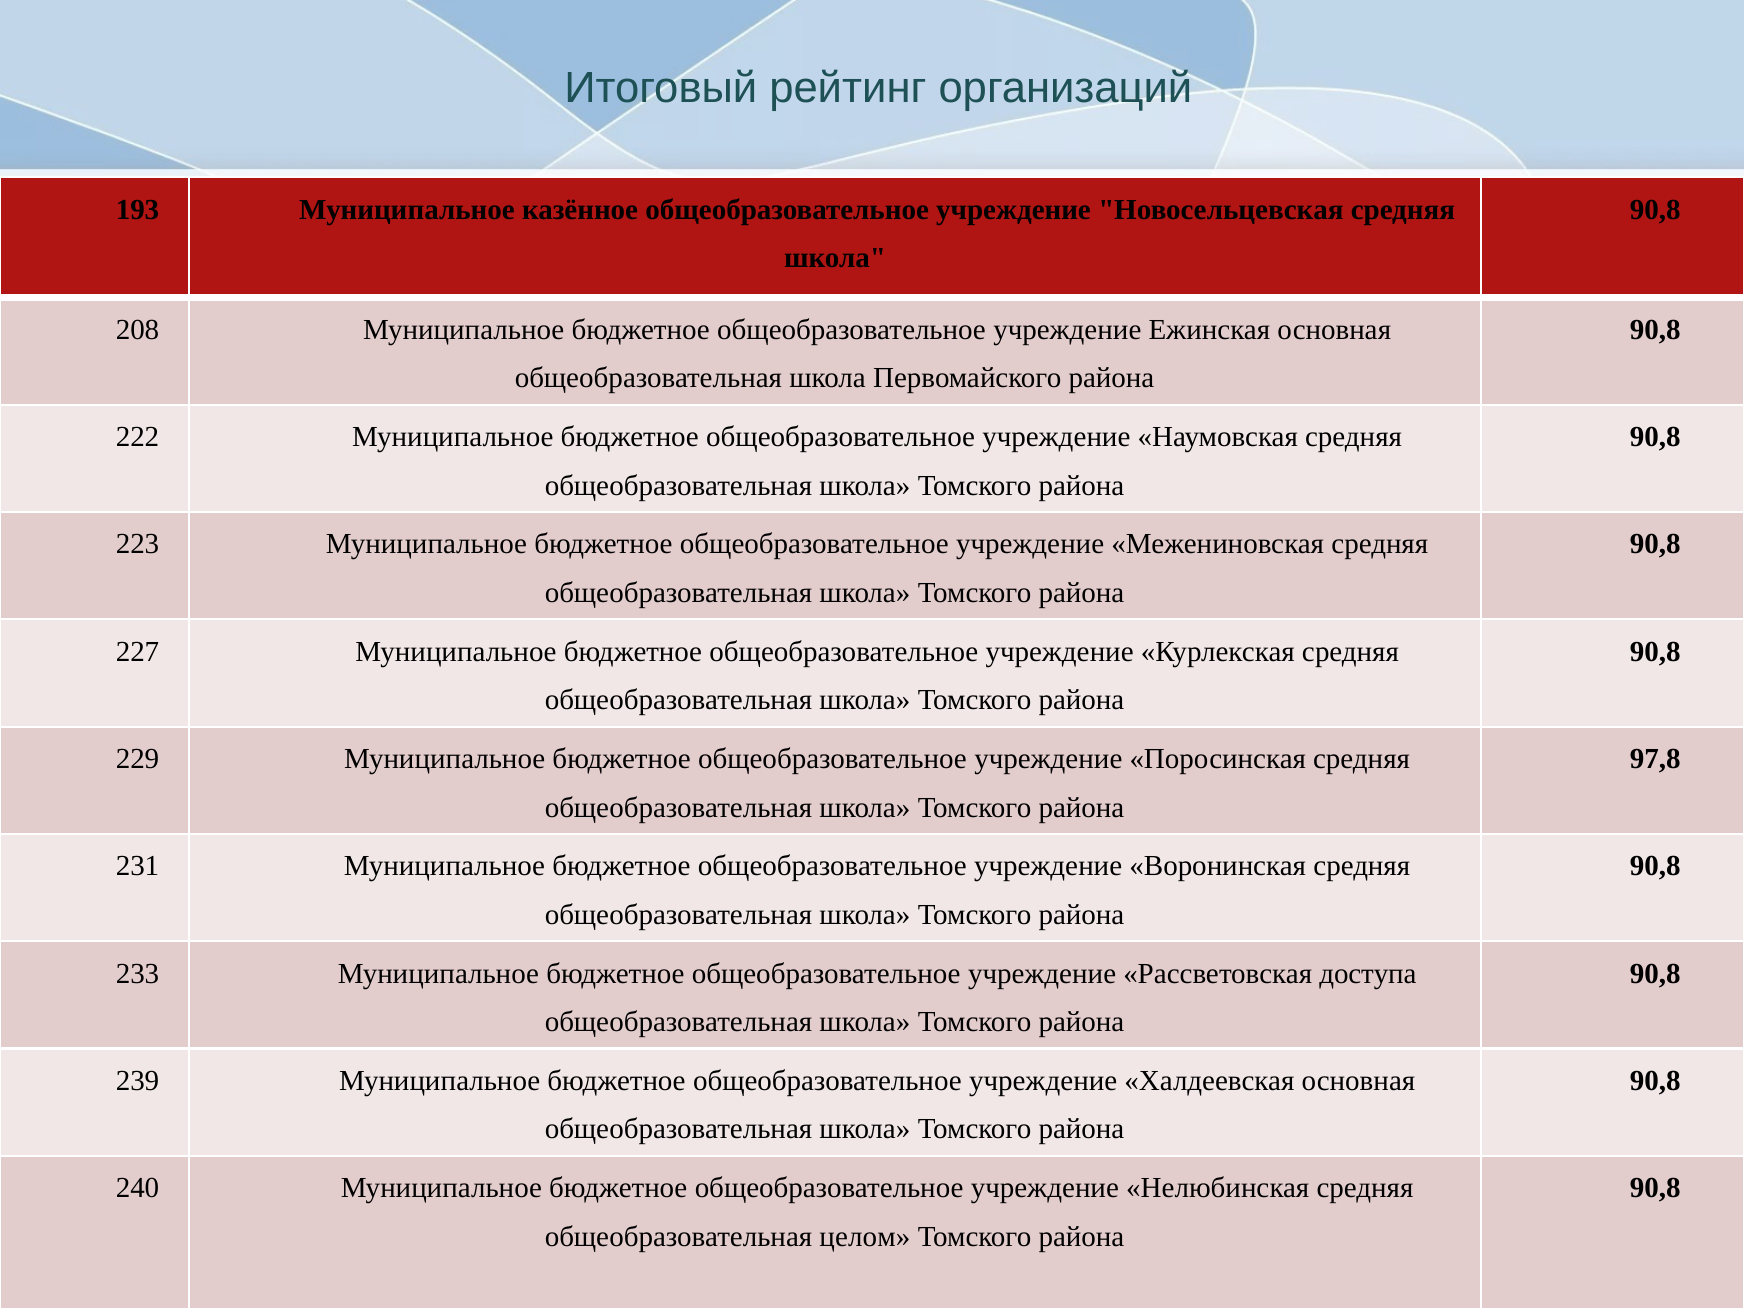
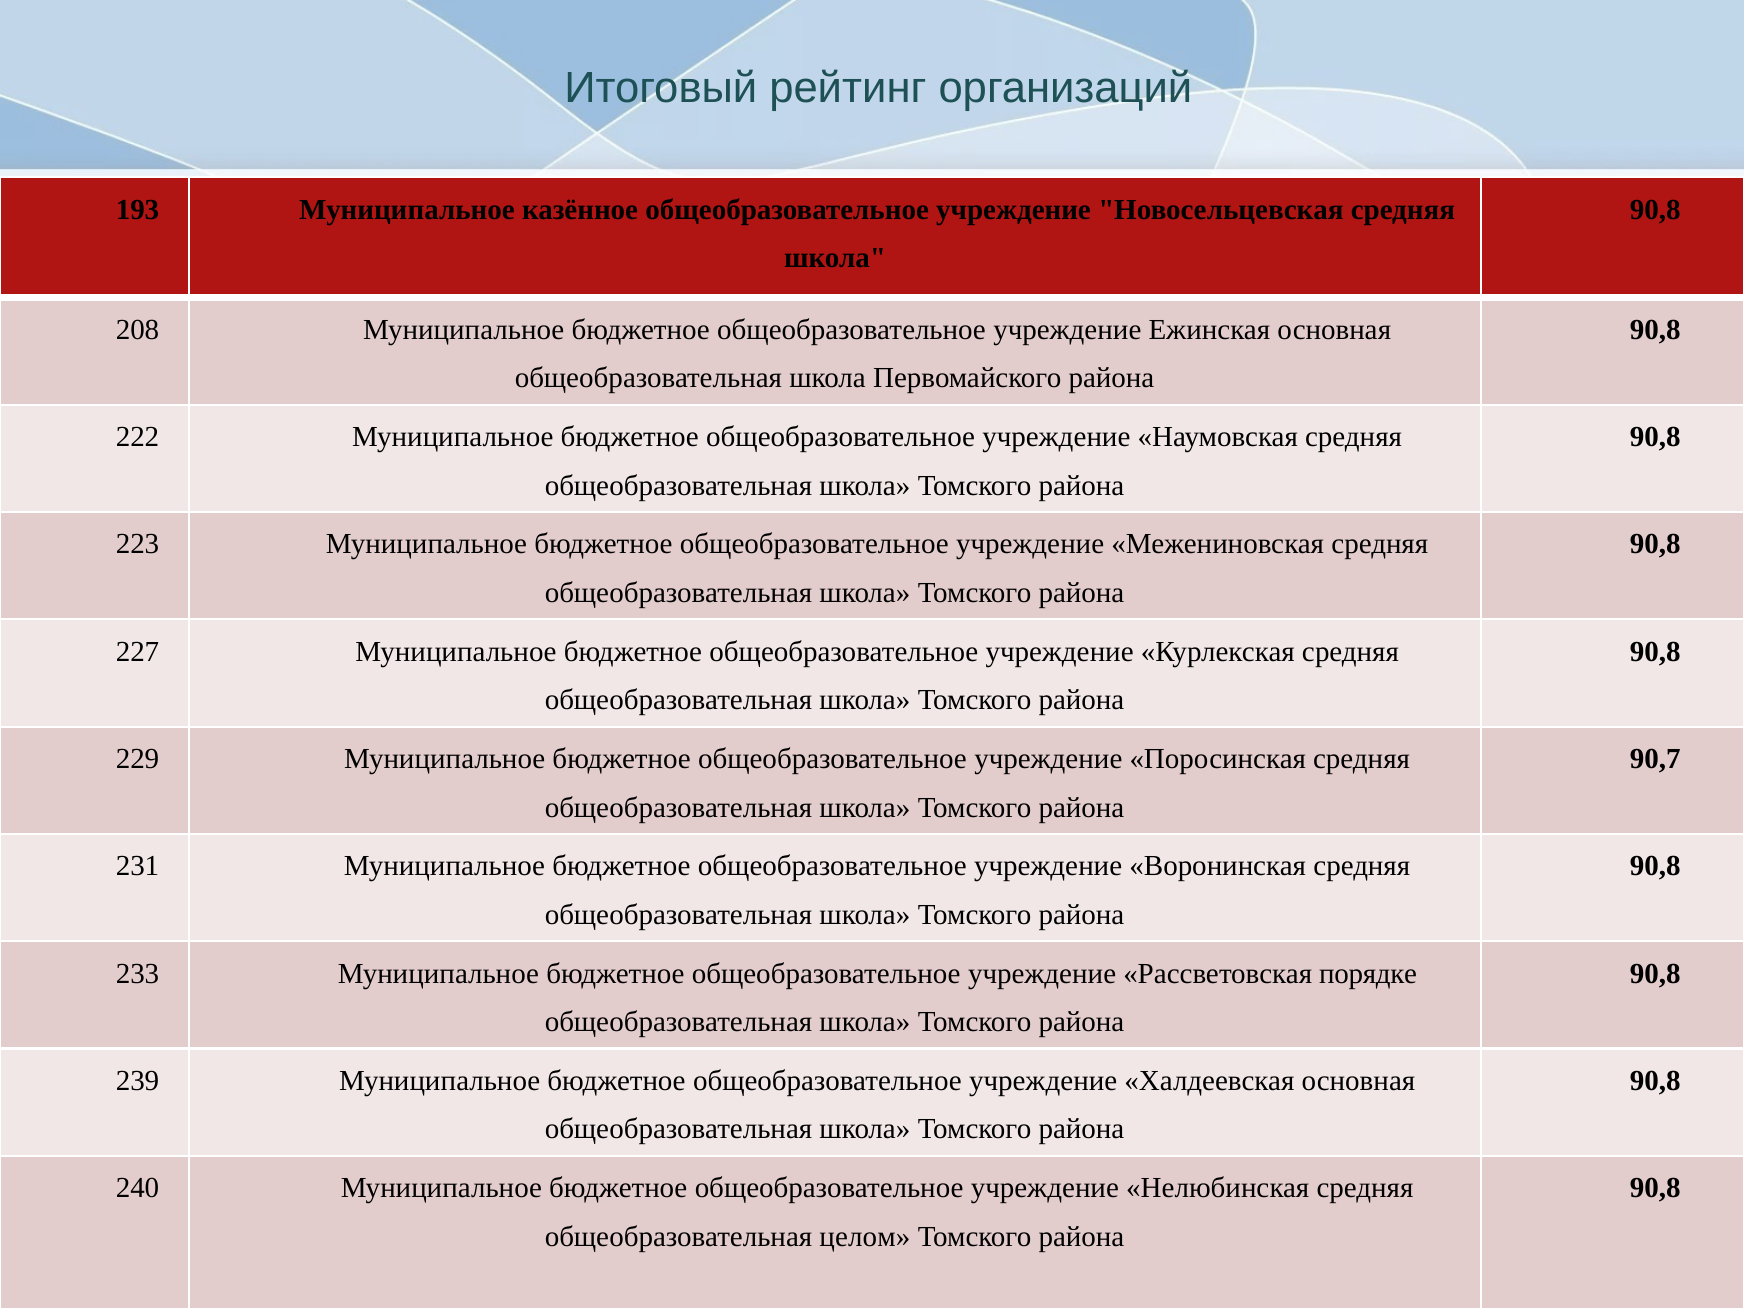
97,8: 97,8 -> 90,7 (1655, 759)
доступа: доступа -> порядке (1368, 974)
